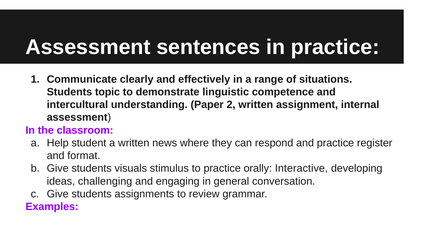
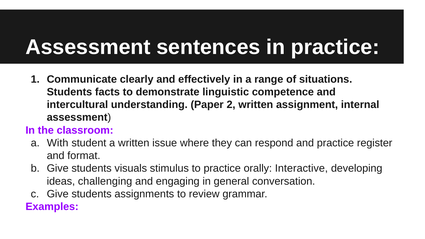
topic: topic -> facts (107, 92)
Help: Help -> With (58, 143)
news: news -> issue (165, 143)
